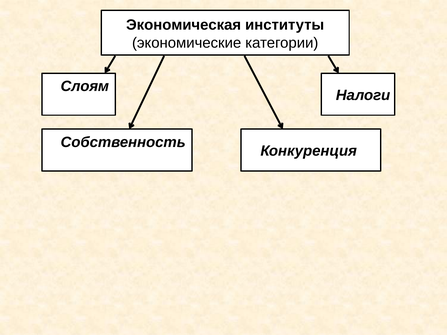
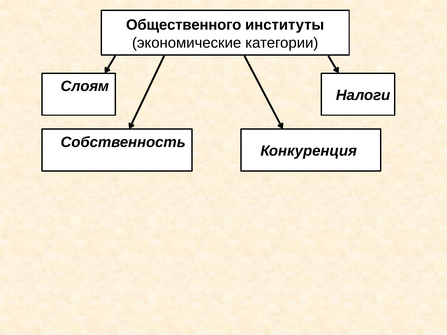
Экономическая: Экономическая -> Общественного (184, 25)
